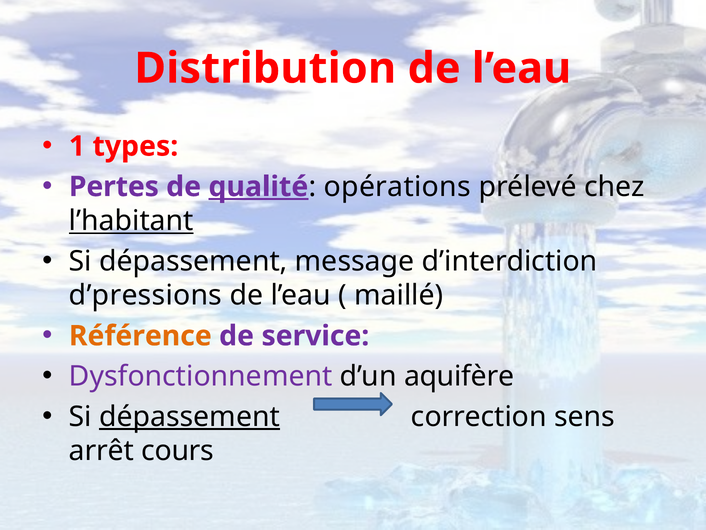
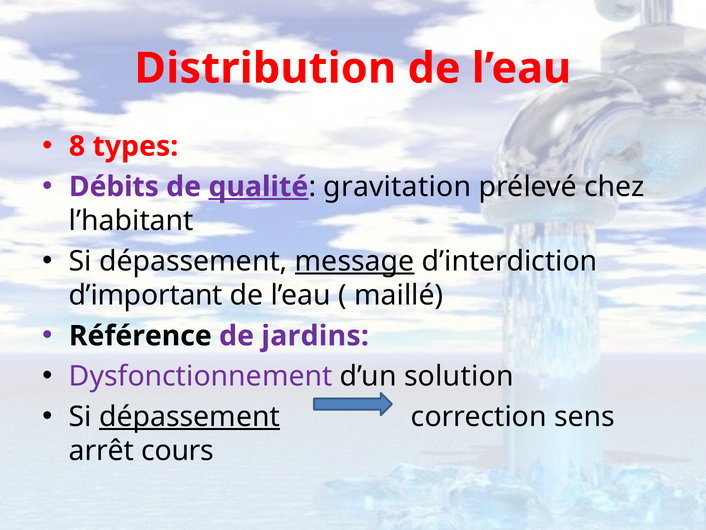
1: 1 -> 8 (77, 146)
Pertes: Pertes -> Débits (114, 187)
opérations: opérations -> gravitation (397, 187)
l’habitant underline: present -> none (131, 221)
message underline: none -> present (355, 261)
d’pressions: d’pressions -> d’important (146, 295)
Référence colour: orange -> black (140, 336)
service: service -> jardins (315, 336)
aquifère: aquifère -> solution (459, 376)
